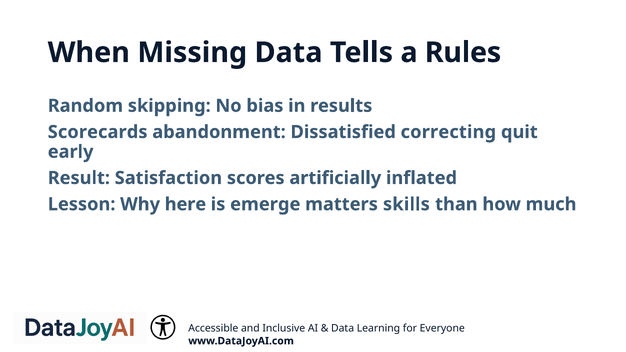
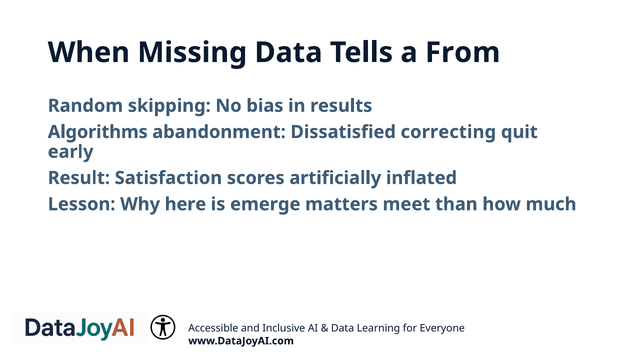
Rules: Rules -> From (463, 53)
Scorecards: Scorecards -> Algorithms (98, 132)
skills: skills -> meet (406, 204)
